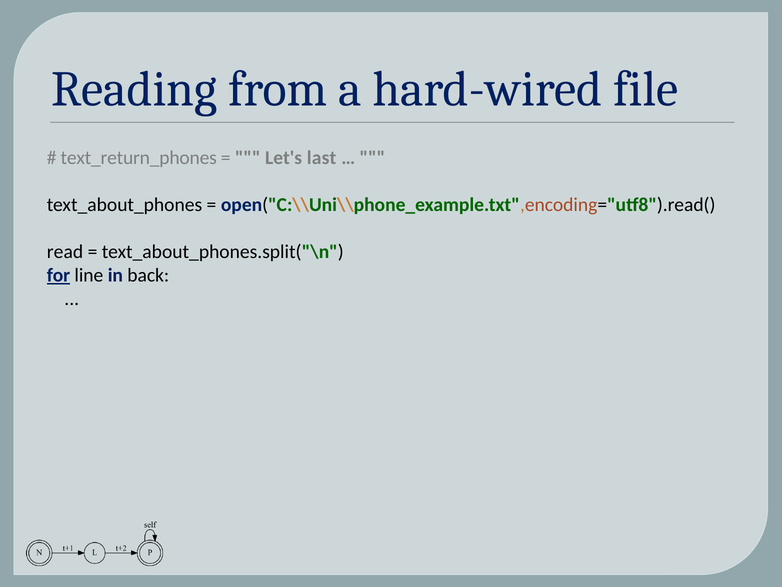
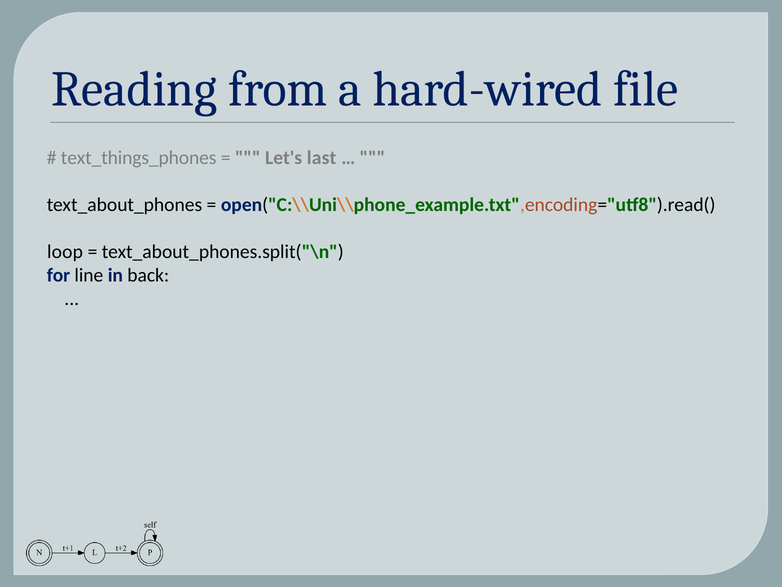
text_return_phones: text_return_phones -> text_things_phones (139, 158)
read: read -> loop (65, 252)
for underline: present -> none (58, 275)
